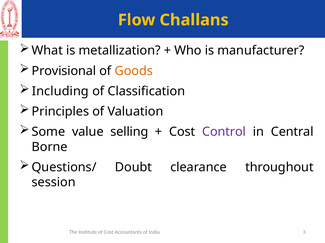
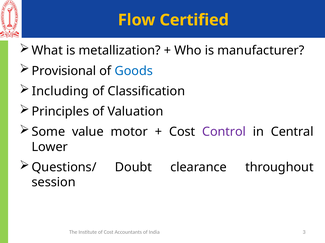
Challans: Challans -> Certified (194, 20)
Goods colour: orange -> blue (134, 71)
selling: selling -> motor (129, 132)
Borne: Borne -> Lower (50, 147)
